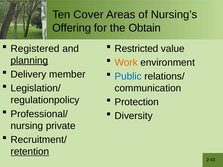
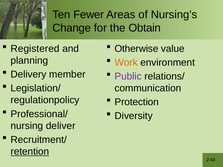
Cover: Cover -> Fewer (89, 15)
Offering: Offering -> Change (72, 28)
Restricted: Restricted -> Otherwise (136, 49)
planning underline: present -> none (29, 61)
Public colour: blue -> purple (128, 76)
private: private -> deliver (61, 126)
